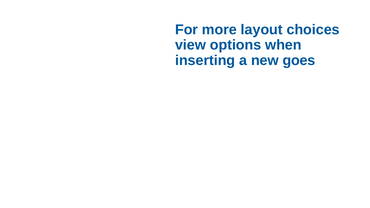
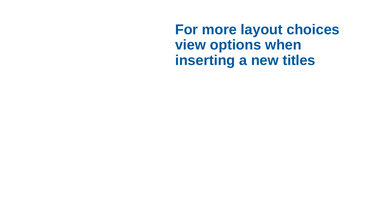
goes: goes -> titles (299, 60)
